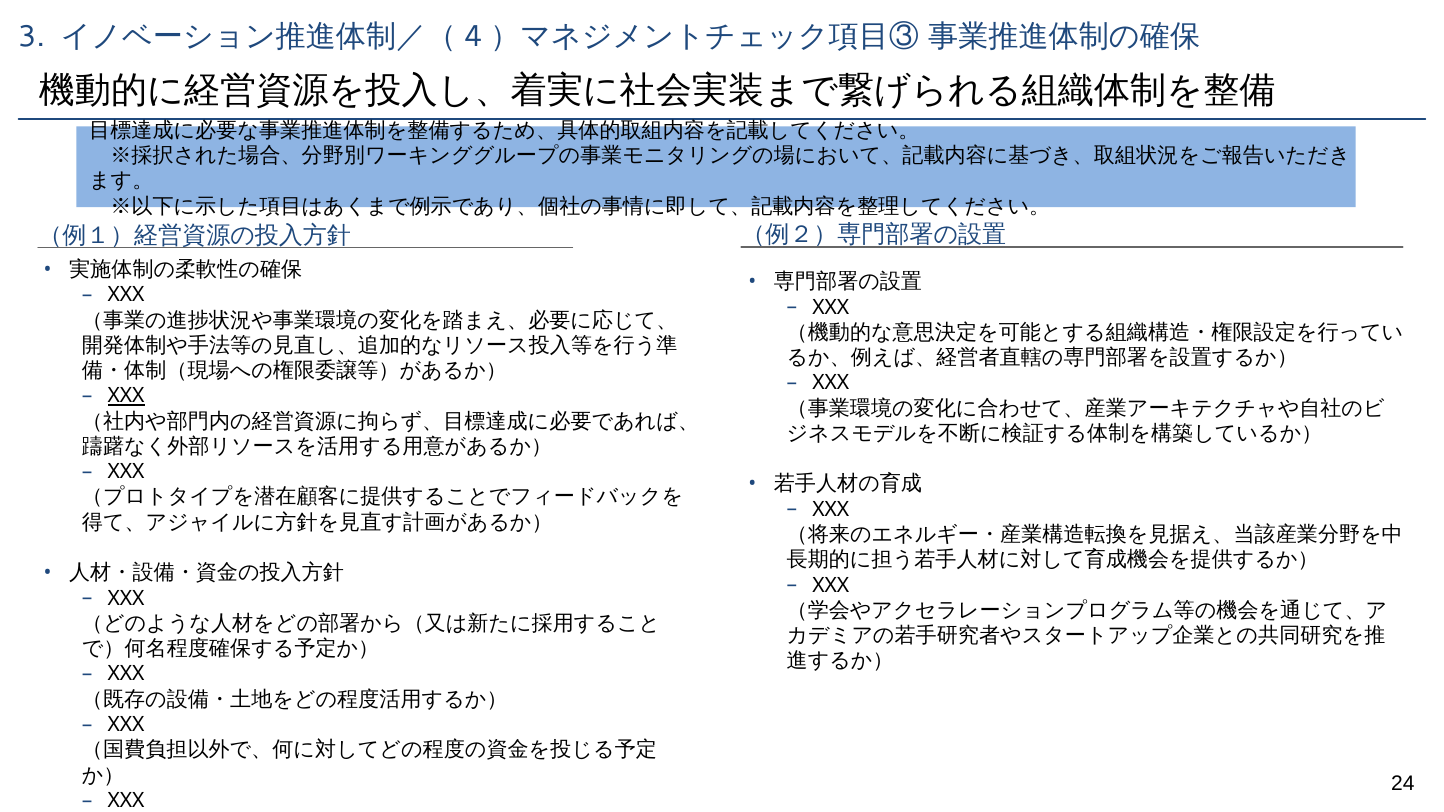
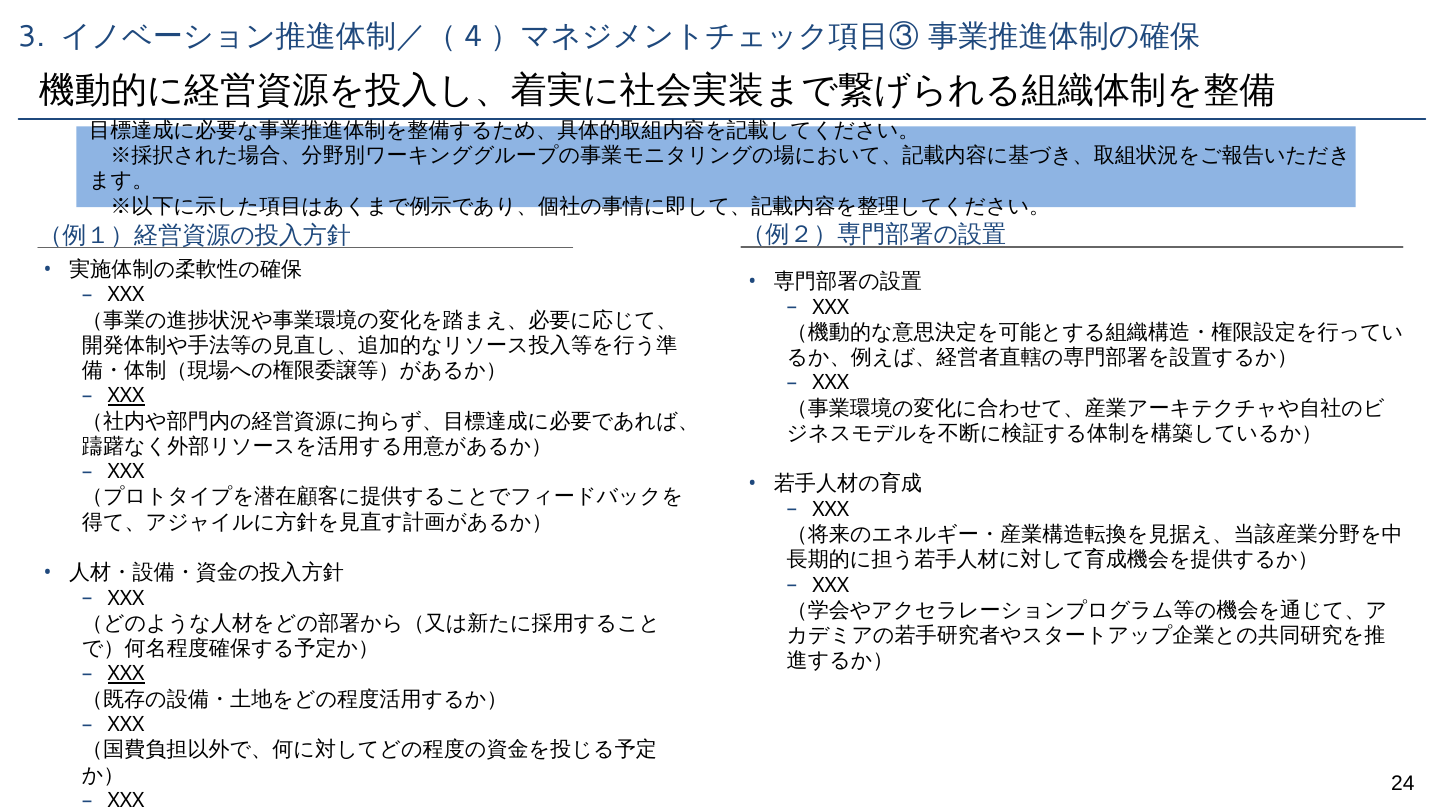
XXX underline: none -> present (126, 674)
